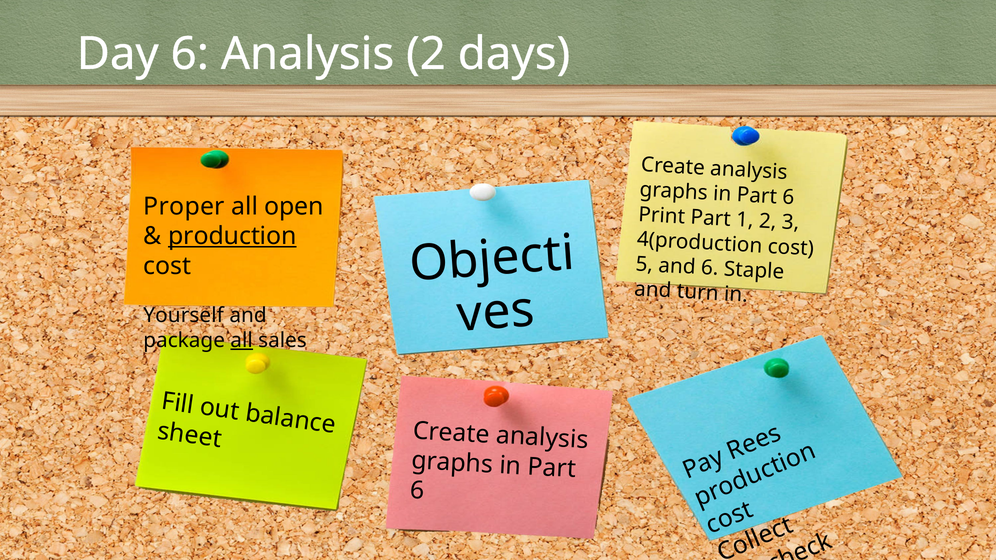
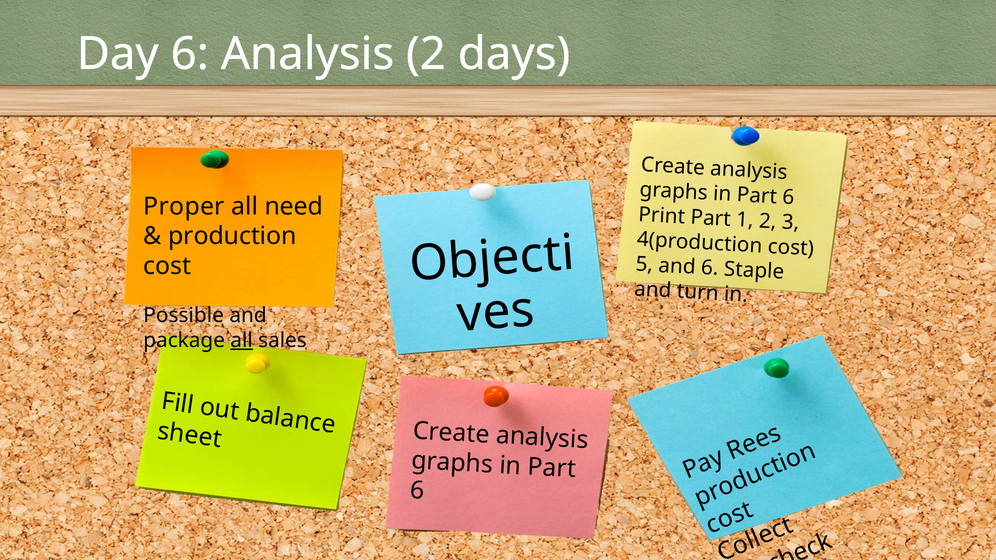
open: open -> need (294, 206)
production underline: present -> none (232, 236)
Yourself: Yourself -> Possible (184, 316)
